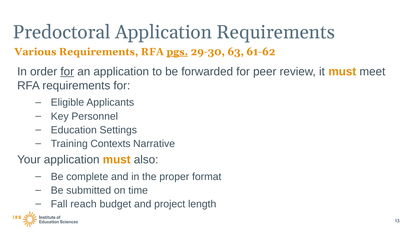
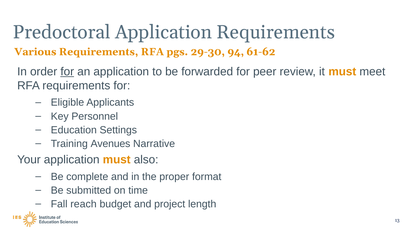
pgs underline: present -> none (177, 52)
63: 63 -> 94 (236, 52)
Contexts: Contexts -> Avenues (110, 144)
